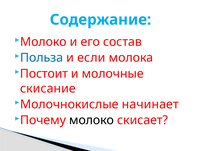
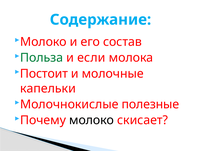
Польза colour: blue -> green (42, 58)
скисание: скисание -> капельки (48, 88)
начинает: начинает -> полезные (150, 104)
